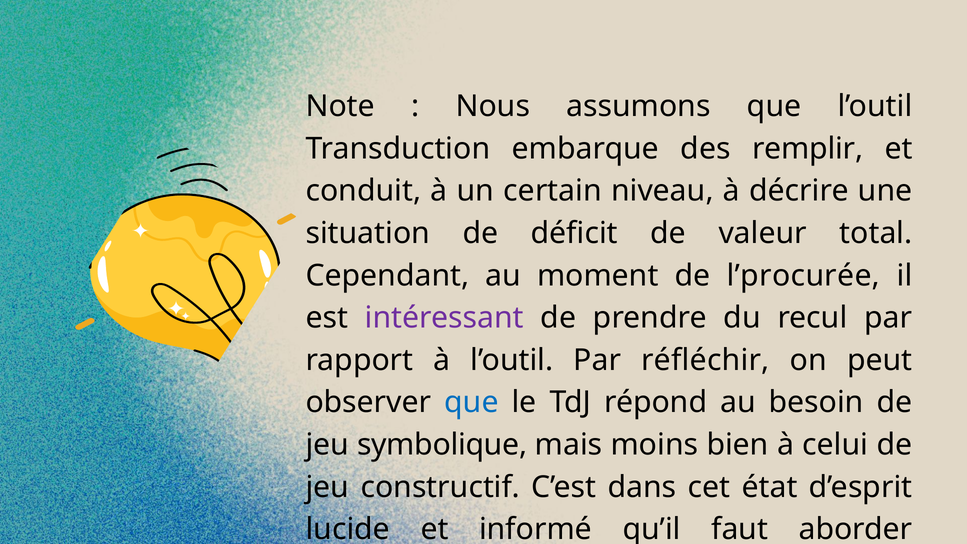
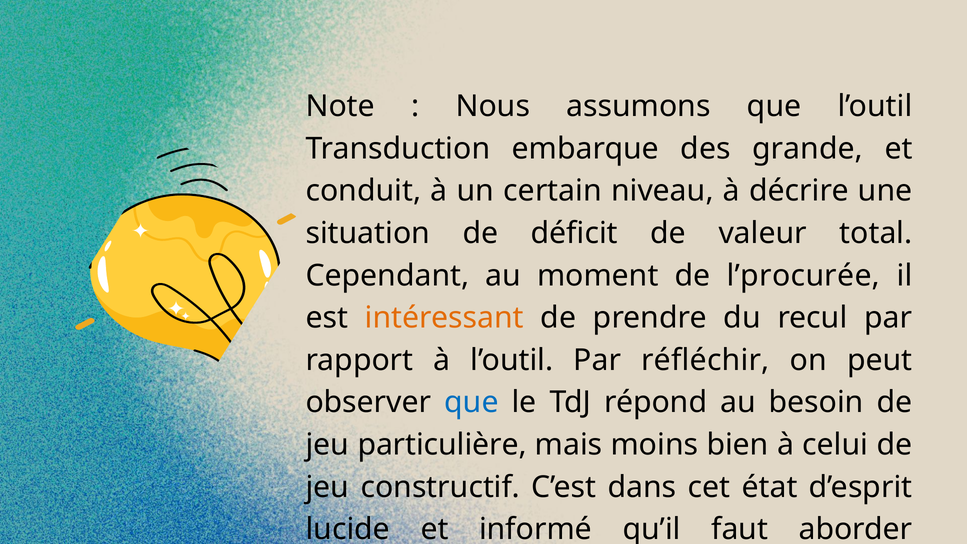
remplir: remplir -> grande (808, 149)
intéressant colour: purple -> orange (444, 318)
symbolique: symbolique -> particulière (442, 445)
